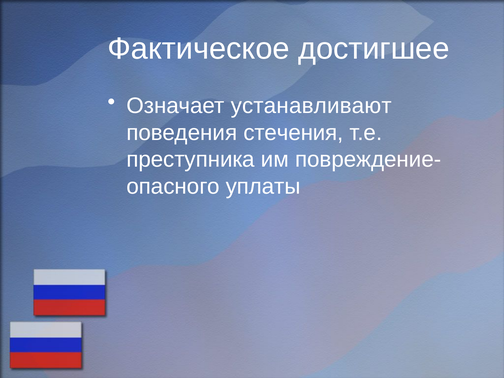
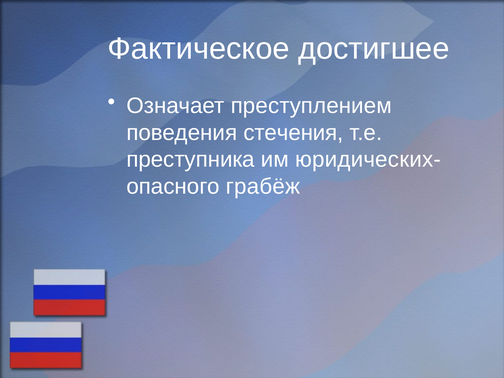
устанавливают: устанавливают -> преступлением (311, 106)
повреждение-: повреждение- -> юридических- (368, 160)
уплаты: уплаты -> грабёж (263, 186)
